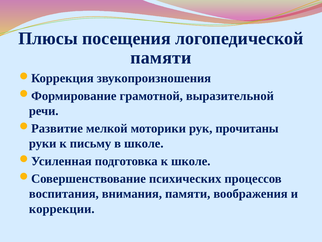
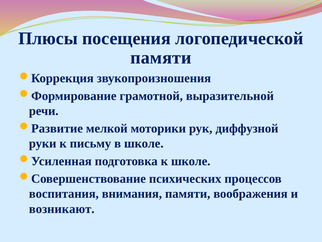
прочитаны: прочитаны -> диффузной (247, 128)
коррекции: коррекции -> возникают (62, 208)
